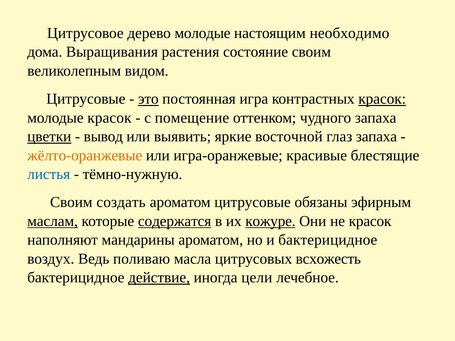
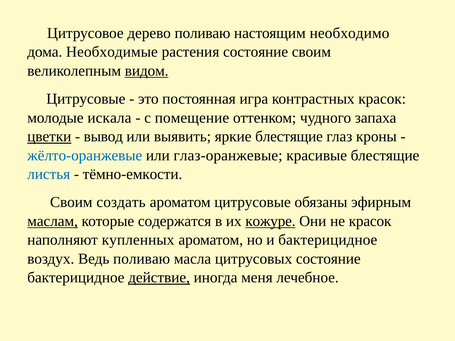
дерево молодые: молодые -> поливаю (203, 33)
Выращивания: Выращивания -> Необходимые (112, 52)
видом underline: none -> present (147, 71)
это underline: present -> none (148, 99)
красок underline: present -> none (382, 99)
молодые красок: красок -> искала (109, 118)
яркие восточной: восточной -> блестящие (289, 137)
глаз запаха: запаха -> кроны (376, 137)
жёлто-оранжевые colour: orange -> blue (85, 155)
игра-оранжевые: игра-оранжевые -> глаз-оранжевые (228, 155)
тёмно-нужную: тёмно-нужную -> тёмно-емкости (133, 174)
содержатся underline: present -> none (175, 221)
мандарины: мандарины -> купленных (138, 240)
цитрусовых всхожесть: всхожесть -> состояние (328, 259)
цели: цели -> меня (257, 278)
